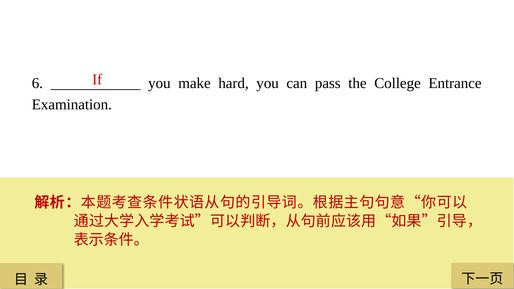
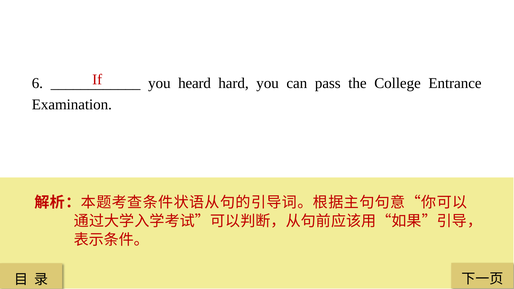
make: make -> heard (195, 83)
